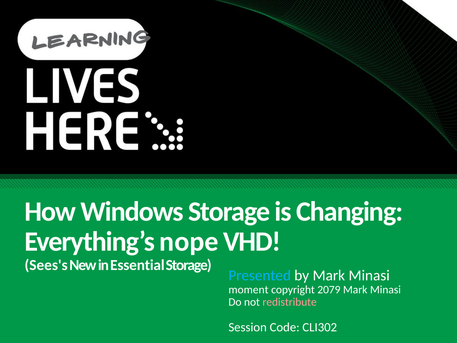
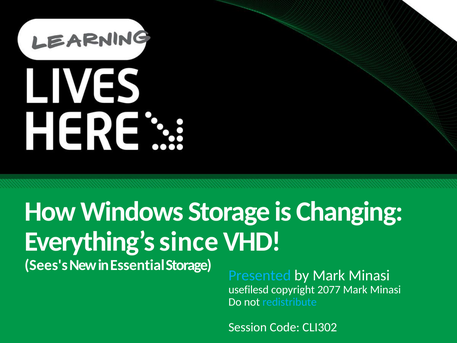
nope: nope -> since (189, 241)
moment: moment -> usefilesd (249, 290)
2079: 2079 -> 2077 (329, 290)
redistribute colour: pink -> light blue (290, 302)
